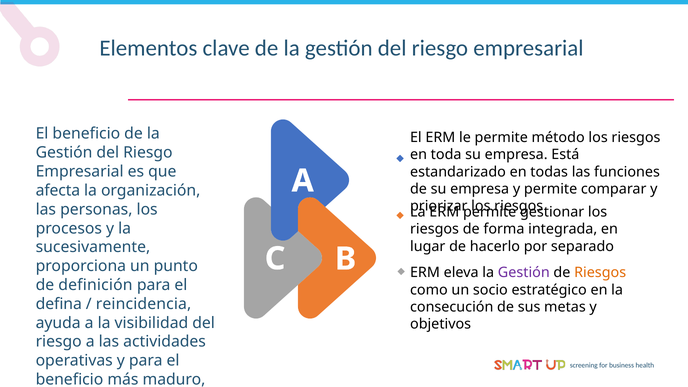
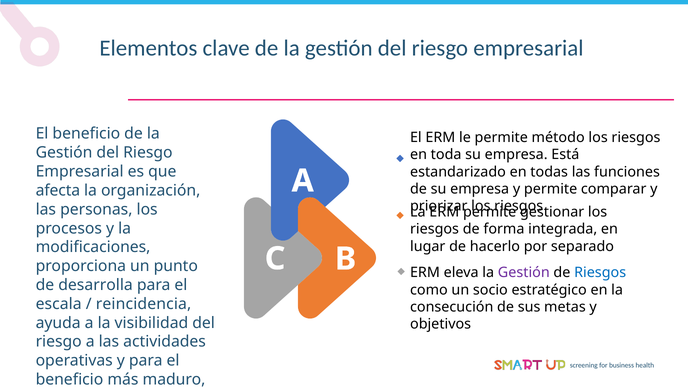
sucesivamente: sucesivamente -> modificaciones (93, 247)
Riesgos colour: orange -> blue (600, 273)
definición: definición -> desarrolla (96, 285)
defina: defina -> escala (59, 304)
